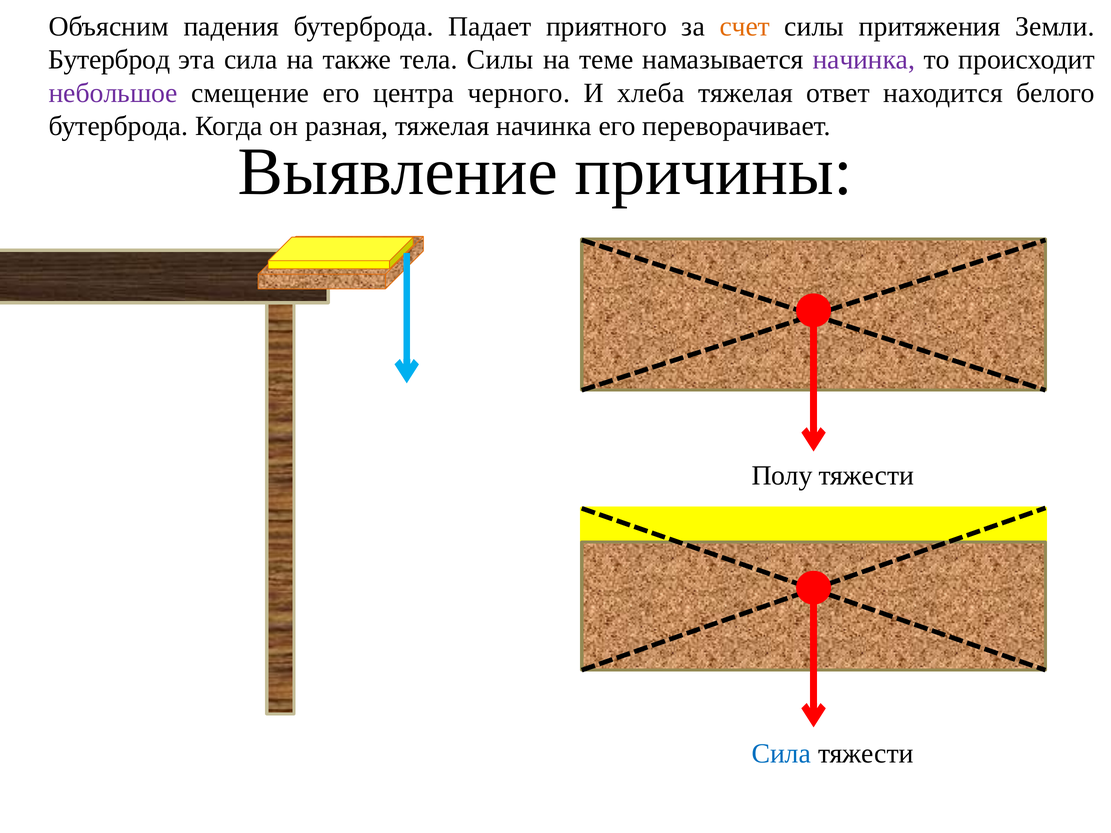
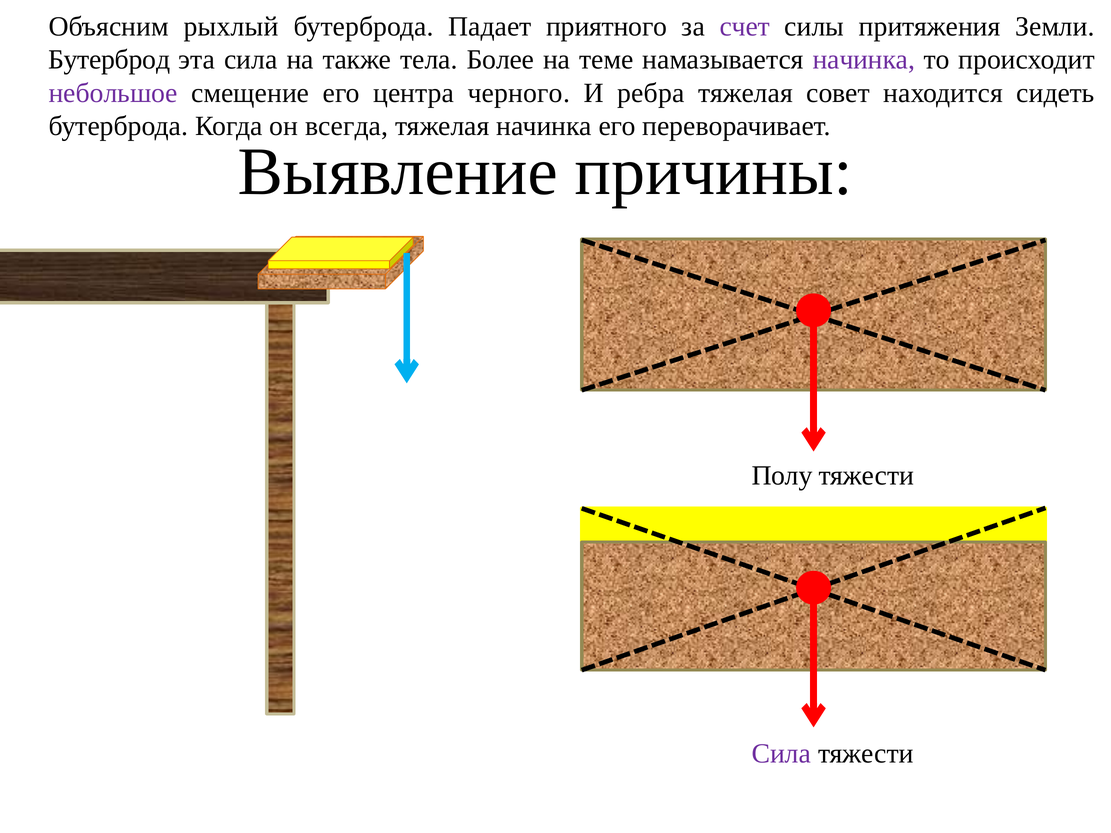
падения: падения -> рыхлый (231, 26)
счет colour: orange -> purple (745, 26)
тела Силы: Силы -> Более (500, 60)
хлеба: хлеба -> ребра (651, 93)
ответ: ответ -> совет (838, 93)
белого: белого -> сидеть (1056, 93)
разная: разная -> всегда (347, 126)
Сила colour: blue -> purple (781, 754)
